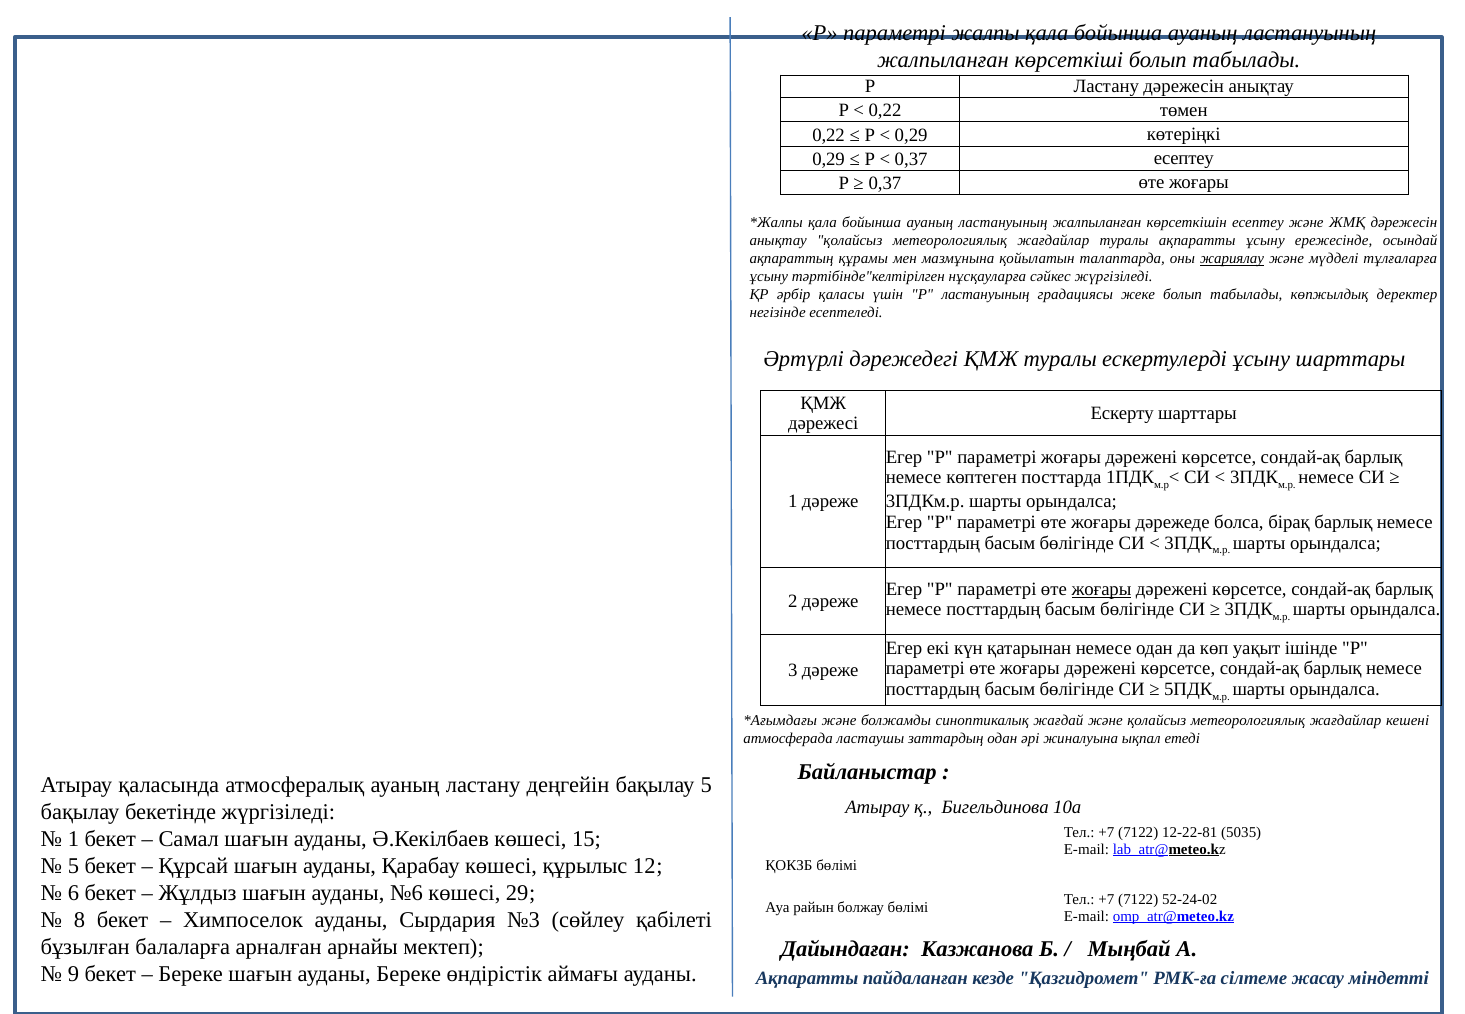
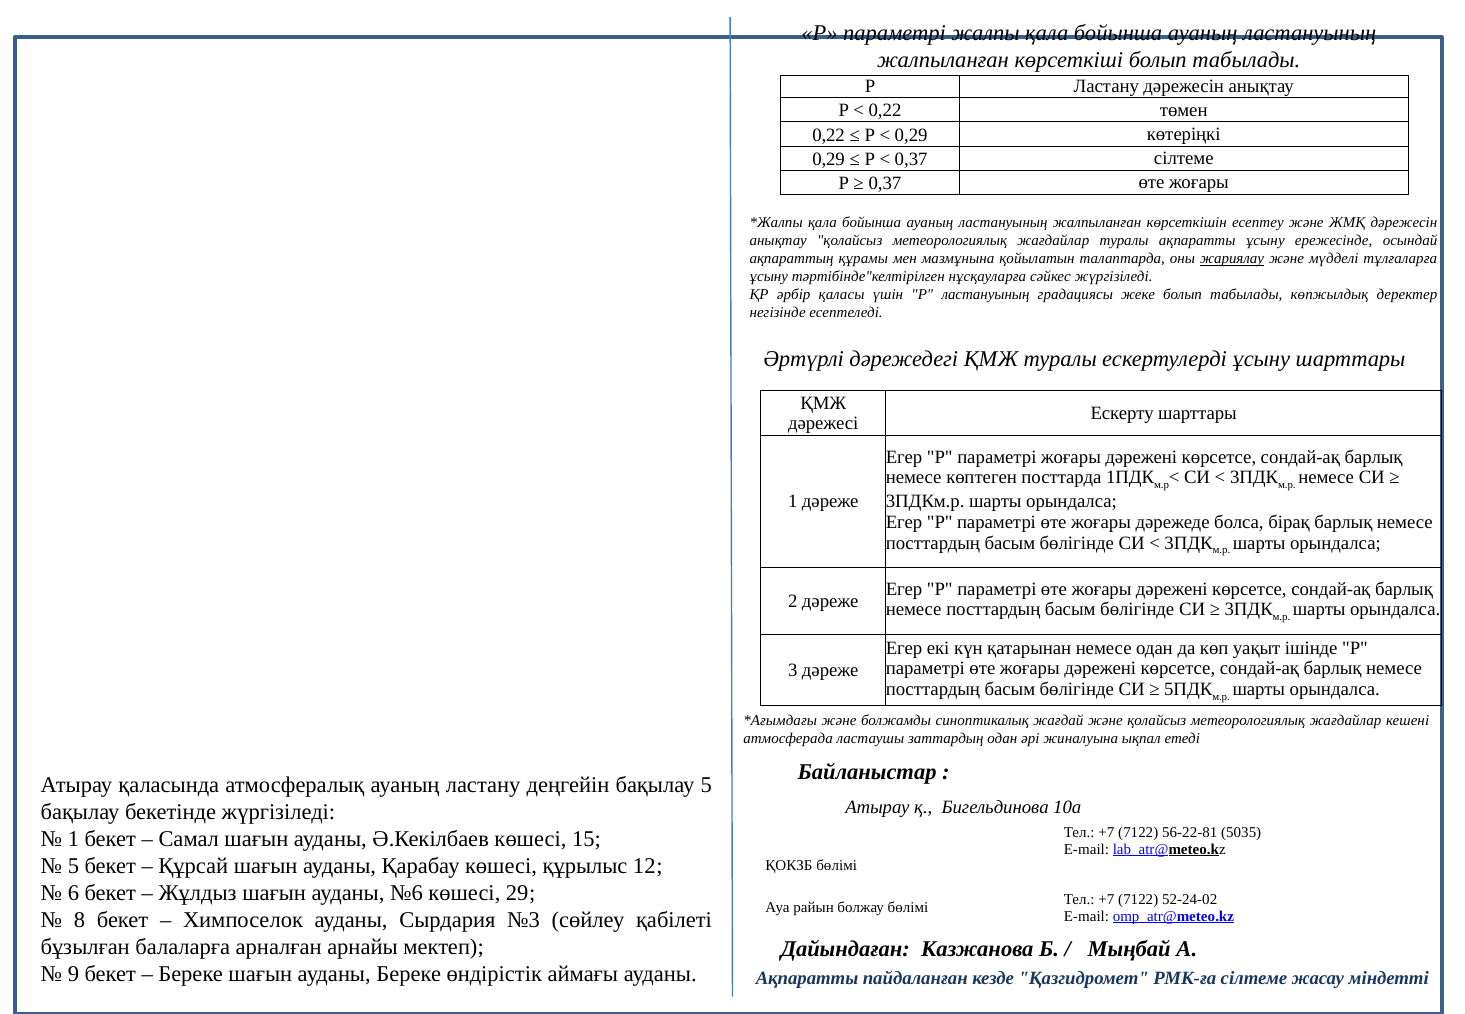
0,37 есептеу: есептеу -> сілтеме (1184, 158)
жоғары underline: present -> none (1101, 589)
12-22-81: 12-22-81 -> 56-22-81 (1190, 833)
